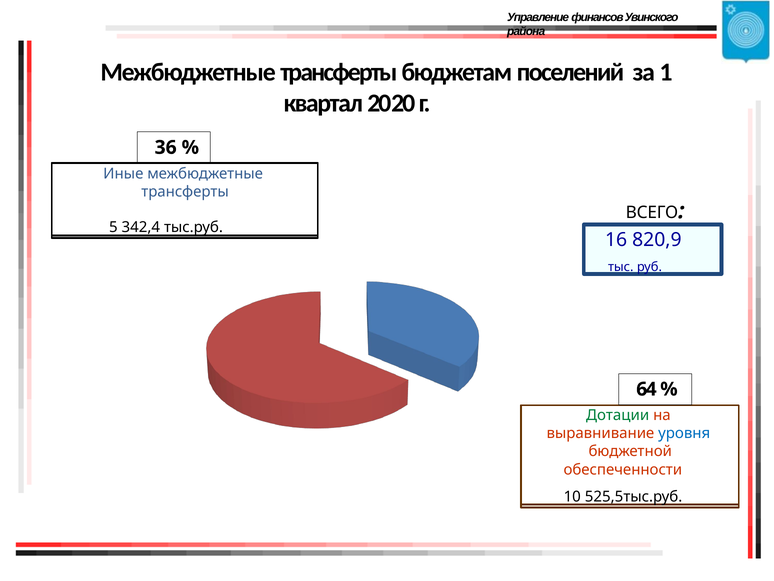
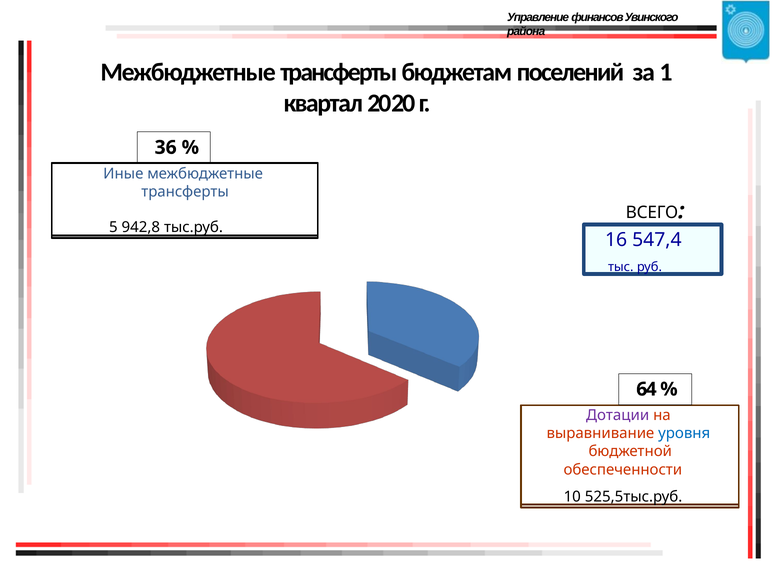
342,4: 342,4 -> 942,8 (141, 227)
820,9: 820,9 -> 547,4 (657, 240)
Дотации colour: green -> purple (618, 415)
